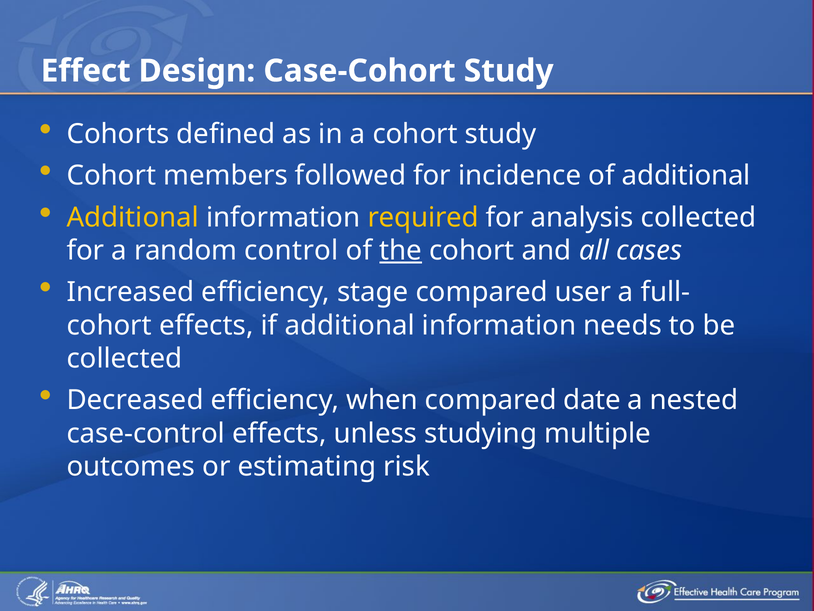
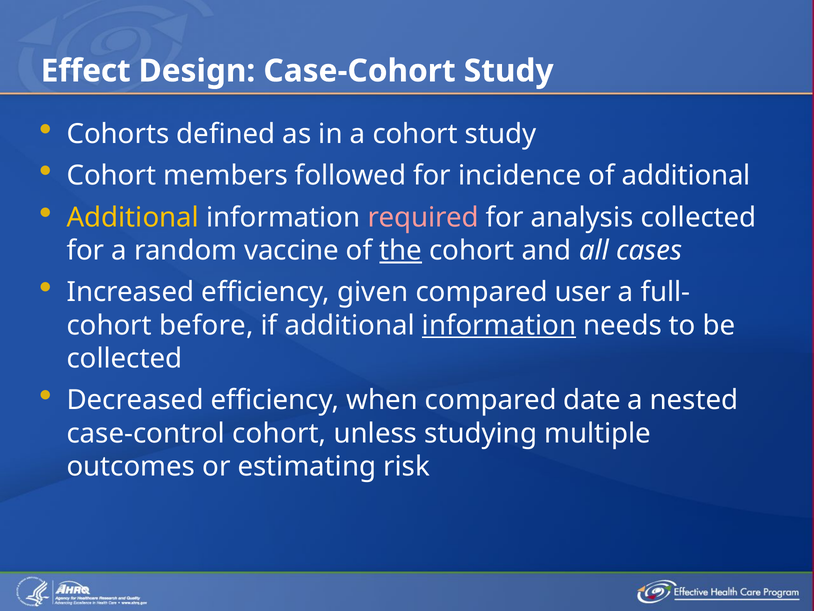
required colour: yellow -> pink (423, 217)
control: control -> vaccine (292, 250)
stage: stage -> given (373, 292)
cohort effects: effects -> before (206, 325)
information underline: none -> present (499, 325)
case-control effects: effects -> cohort (279, 433)
